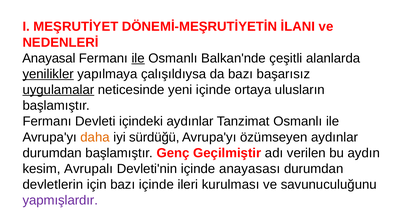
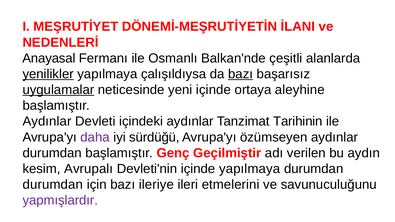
ile underline: present -> none (138, 58)
bazı underline: none -> present (241, 74)
ulusların: ulusların -> aleyhine (300, 90)
Fermanı: Fermanı -> Aydınlar (47, 122)
Tanzimat Osmanlı: Osmanlı -> Tarihinin (298, 122)
daha colour: orange -> purple (95, 137)
içinde anayasası: anayasası -> yapılmaya (250, 169)
devletlerin: devletlerin -> durumdan (53, 185)
bazı içinde: içinde -> ileriye (156, 185)
kurulması: kurulması -> etmelerini (231, 185)
